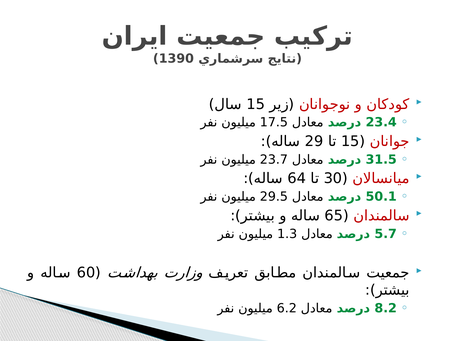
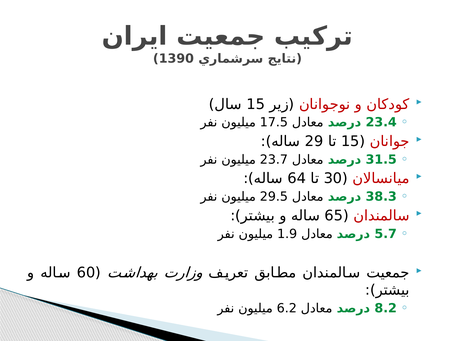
50.1: 50.1 -> 38.3 (381, 197)
1.3: 1.3 -> 1.9 (287, 234)
